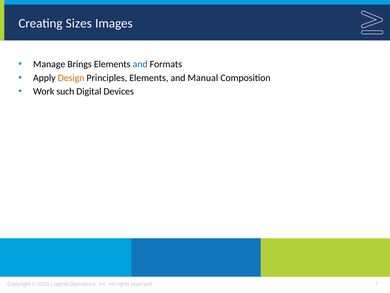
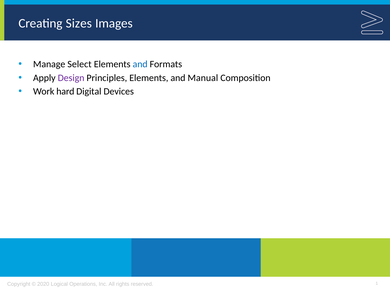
Brings: Brings -> Select (79, 64)
Design colour: orange -> purple (71, 78)
such: such -> hard (65, 91)
